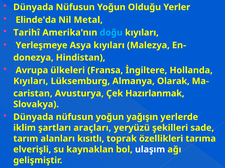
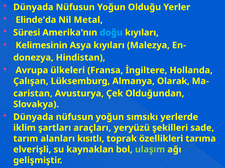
Tarihî: Tarihî -> Süresi (27, 33)
Yerleşmeye: Yerleşmeye -> Kelimesinin (41, 45)
Kıyıları: Kıyıları -> Çalışan (31, 81)
Hazırlanmak: Hazırlanmak -> Olduğundan (155, 94)
yağışın: yağışın -> sımsıkı (142, 117)
ulaşım colour: white -> light green (150, 150)
